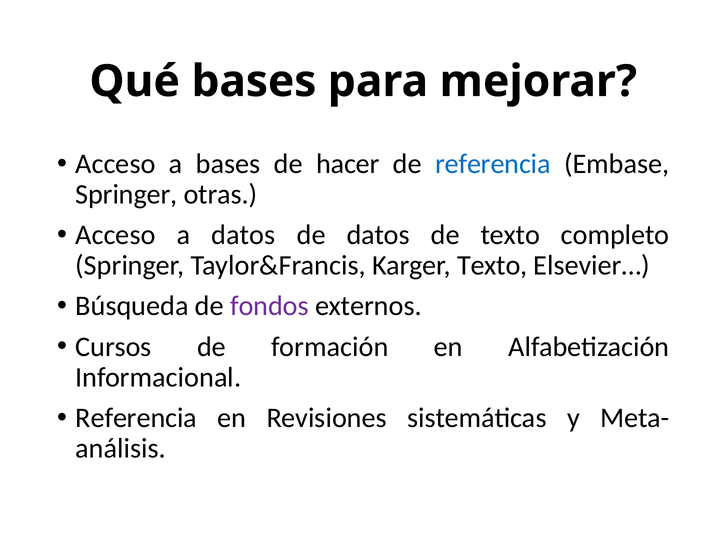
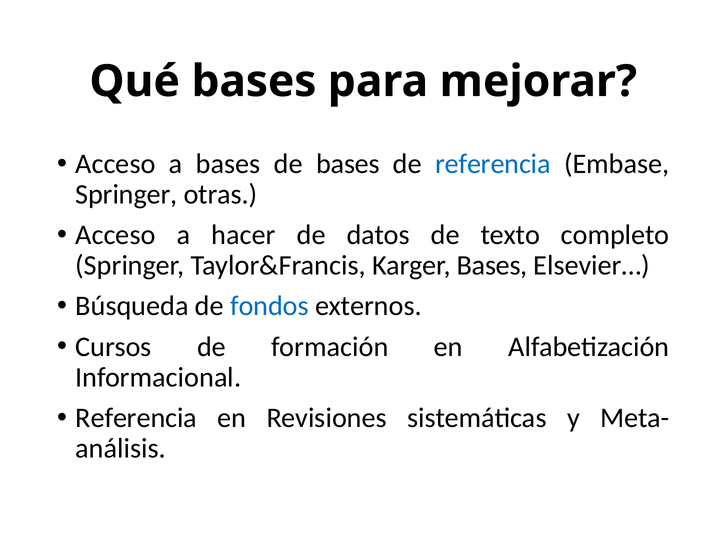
de hacer: hacer -> bases (348, 164)
a datos: datos -> hacer (243, 235)
Karger Texto: Texto -> Bases (492, 266)
fondos colour: purple -> blue (269, 306)
